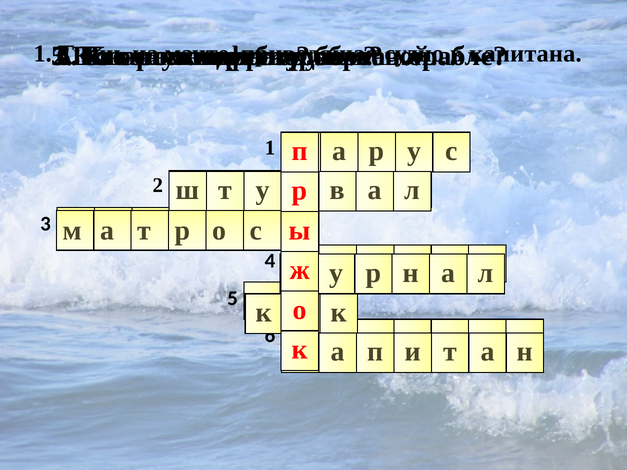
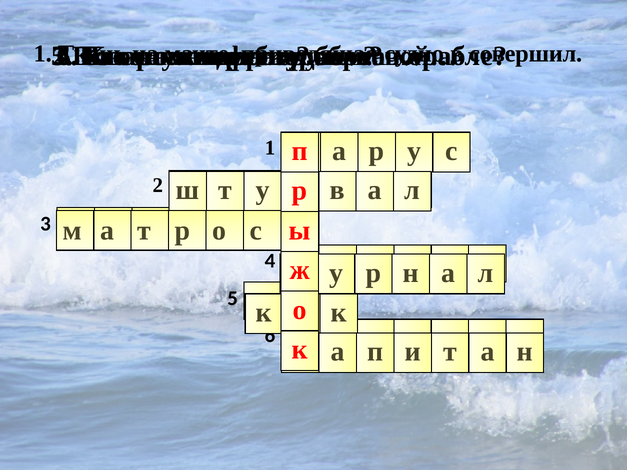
капитана: капитана -> совершил (526, 54)
